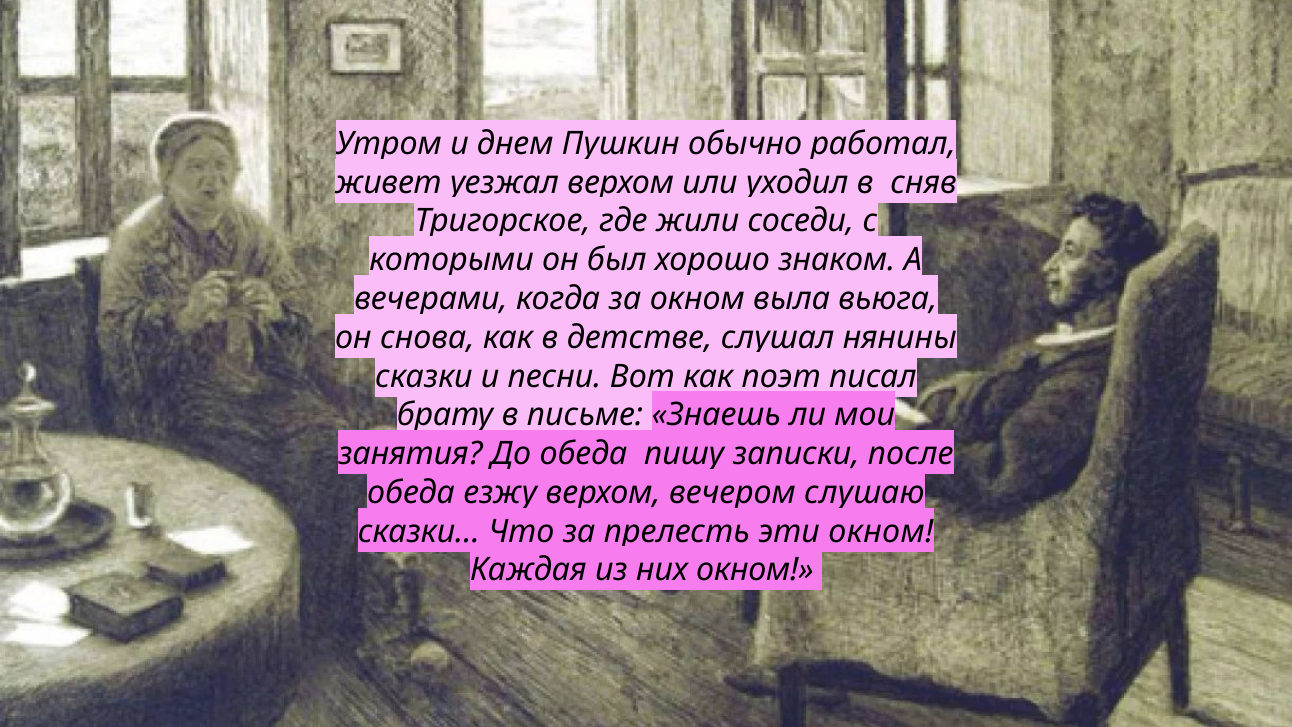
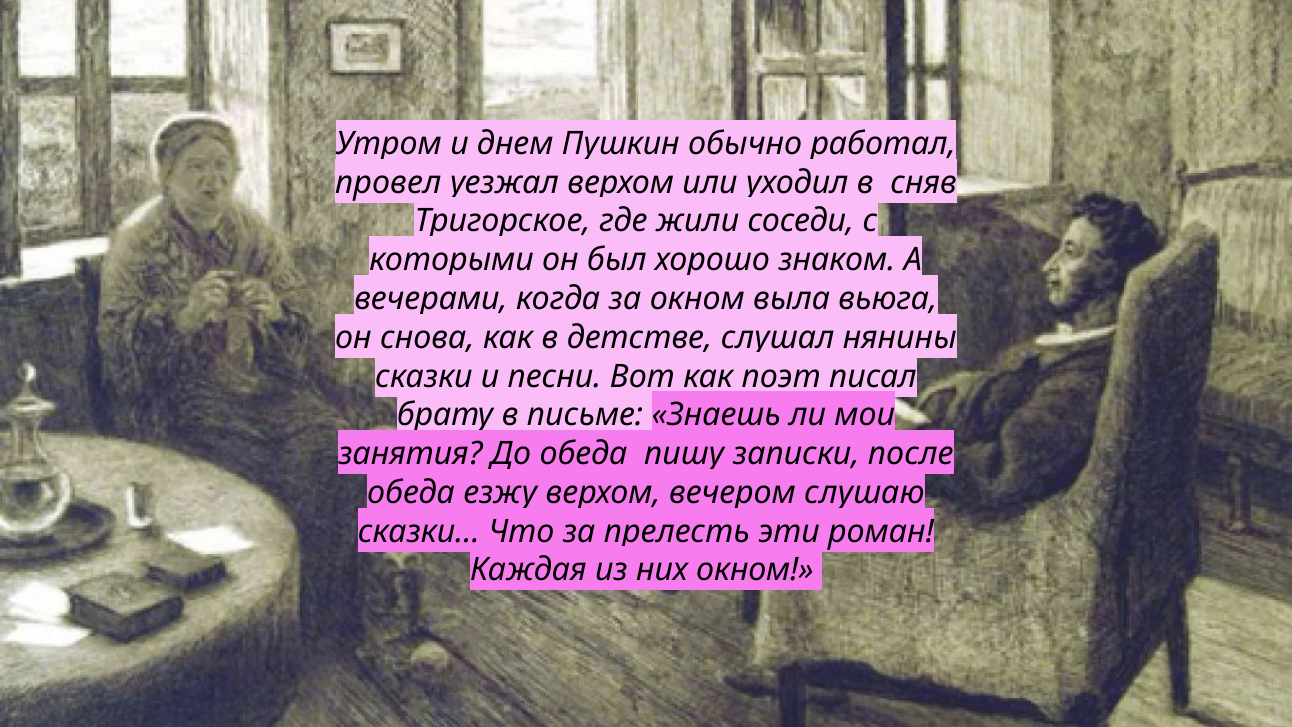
живет: живет -> провел (388, 182)
окном: окном -> роман (881, 531)
